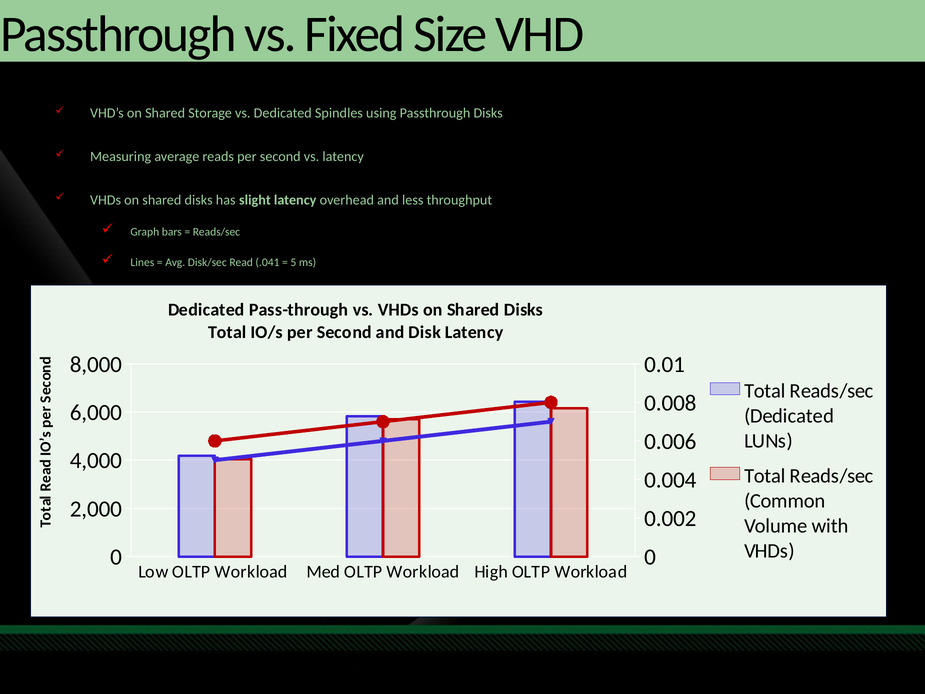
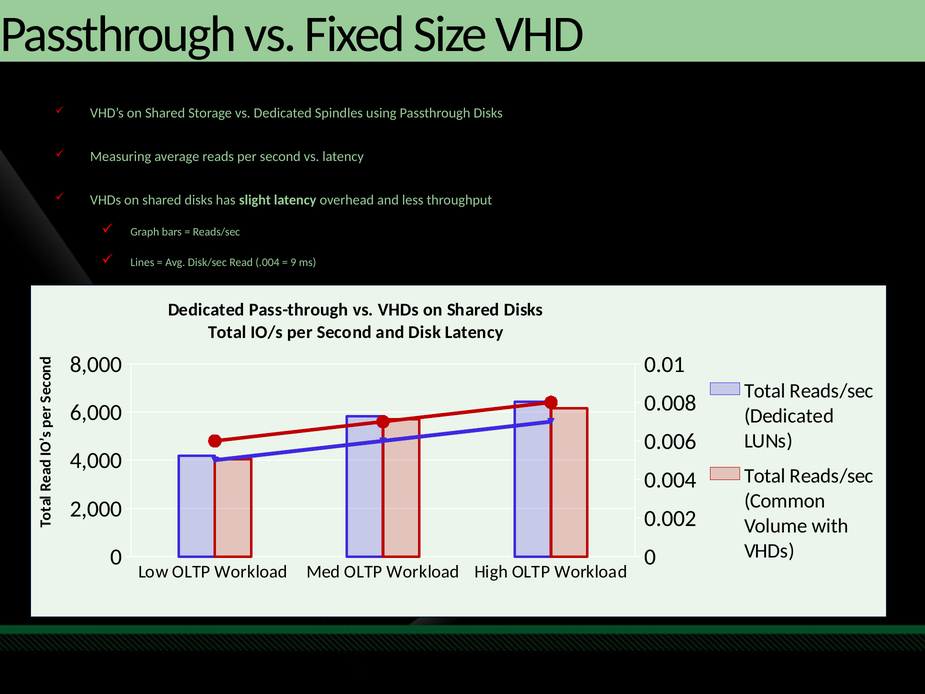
.041: .041 -> .004 (267, 263)
5: 5 -> 9 (293, 263)
